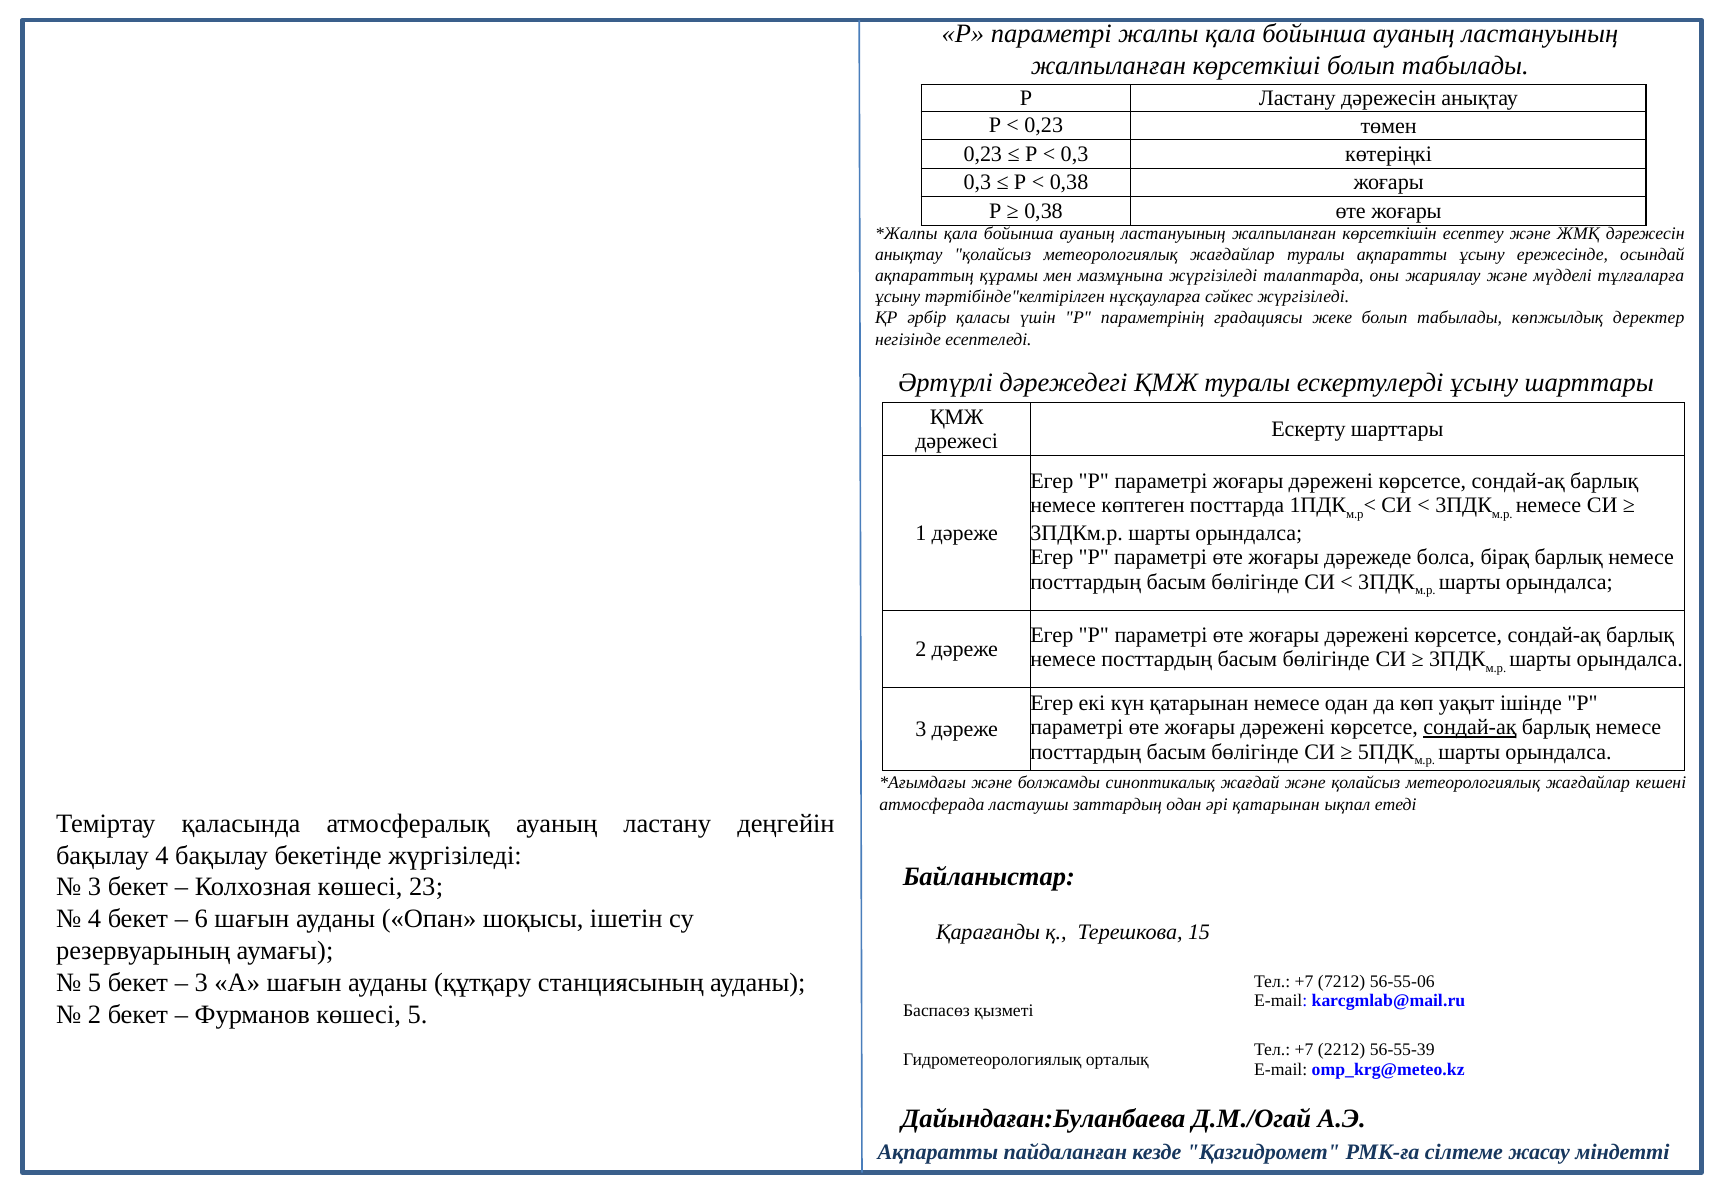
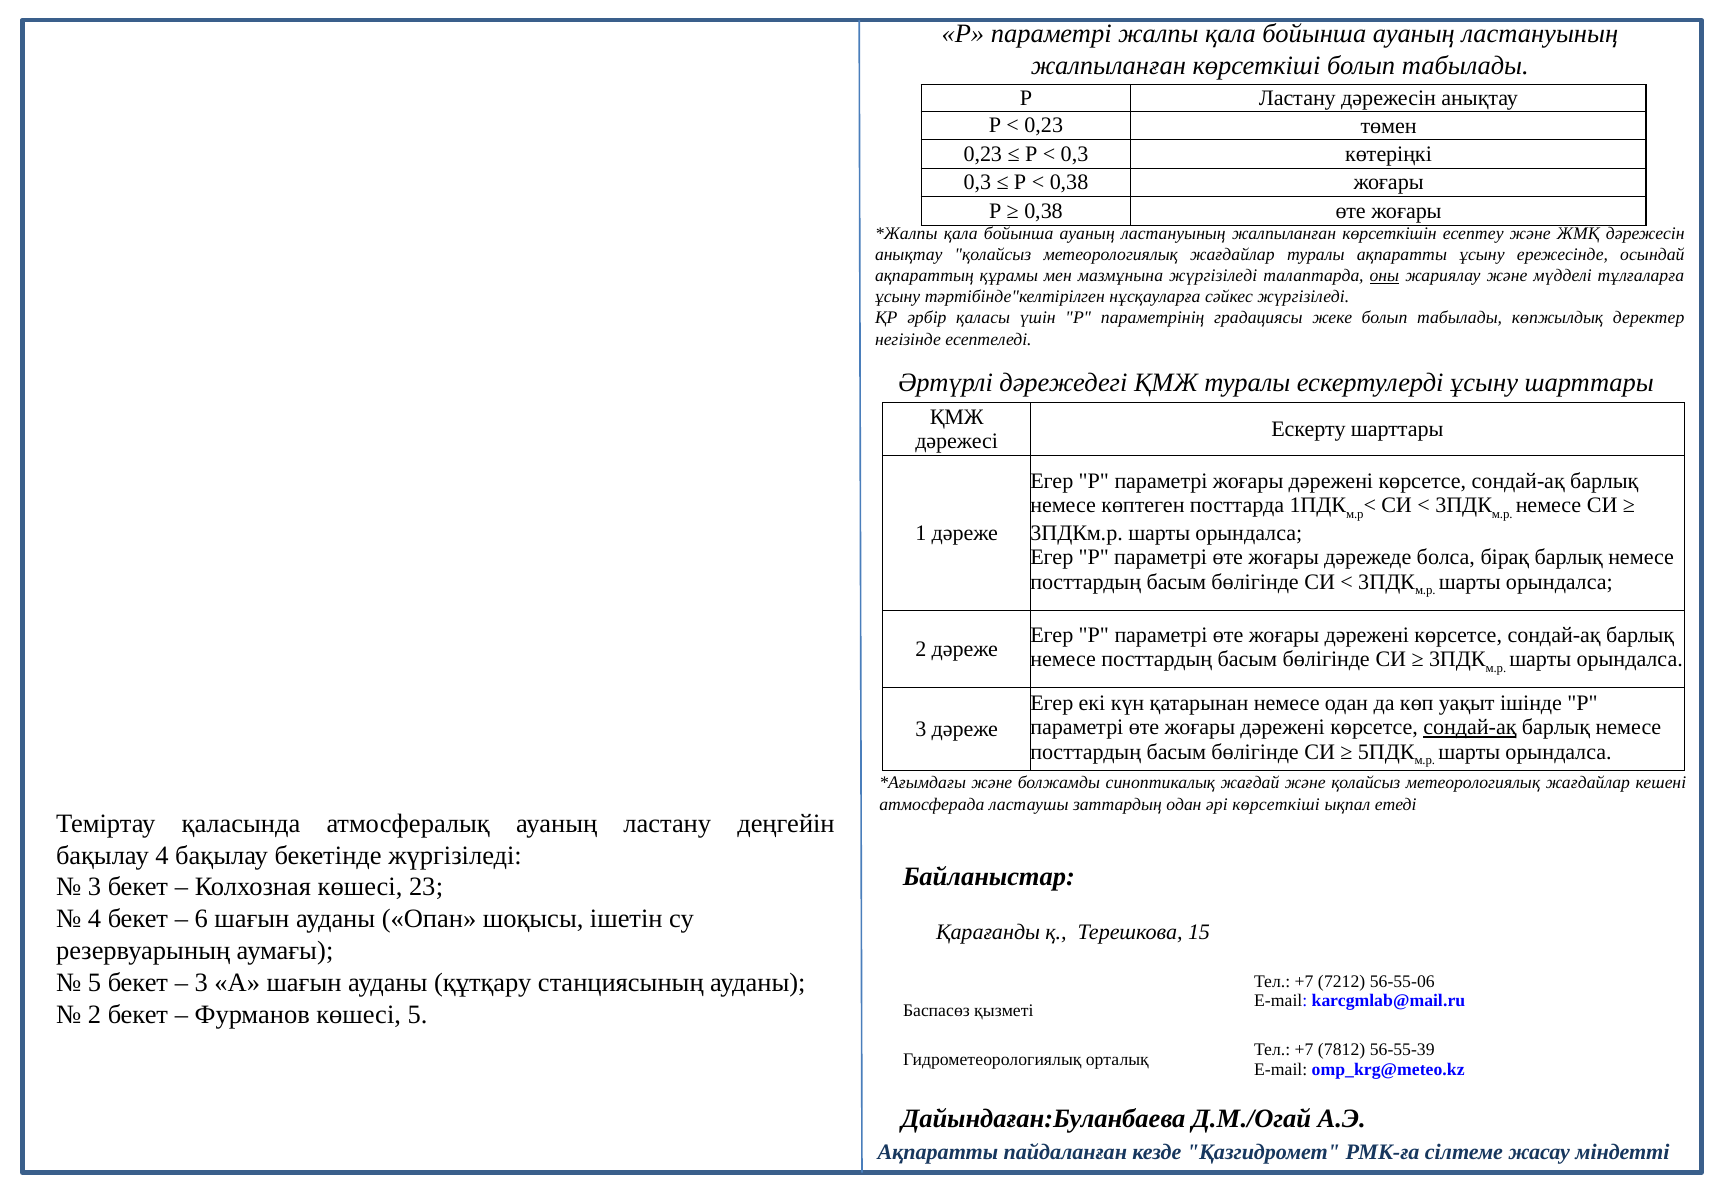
оны underline: none -> present (1384, 276)
әрі қатарынан: қатарынан -> көрсеткіші (1276, 805)
2212: 2212 -> 7812 (1342, 1051)
